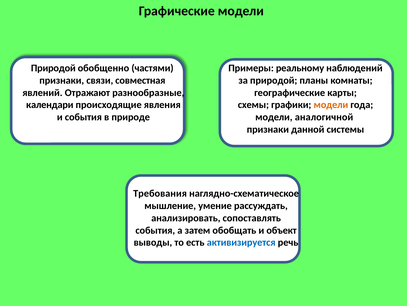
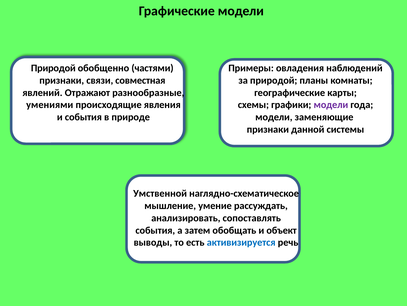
реальному: реальному -> овладения (300, 68)
календари: календари -> умениями (50, 105)
модели colour: orange -> purple (331, 105)
аналогичной: аналогичной -> заменяющие (324, 117)
Требования: Требования -> Умственной (160, 193)
